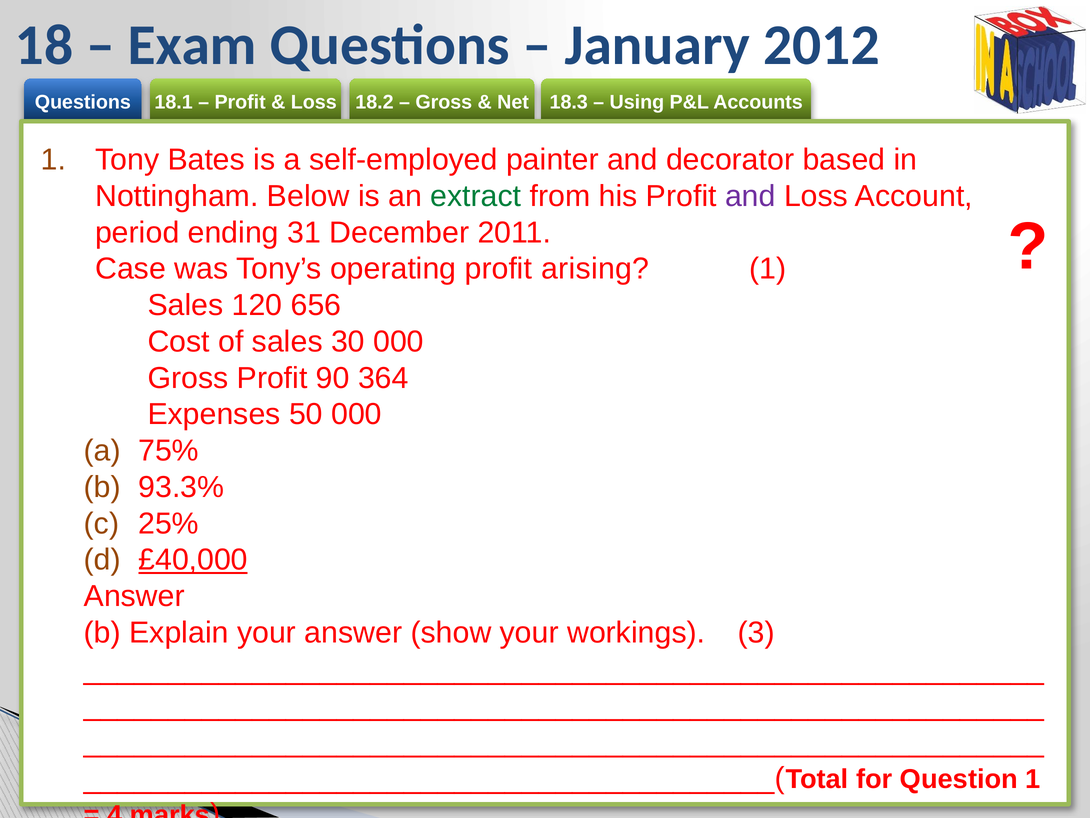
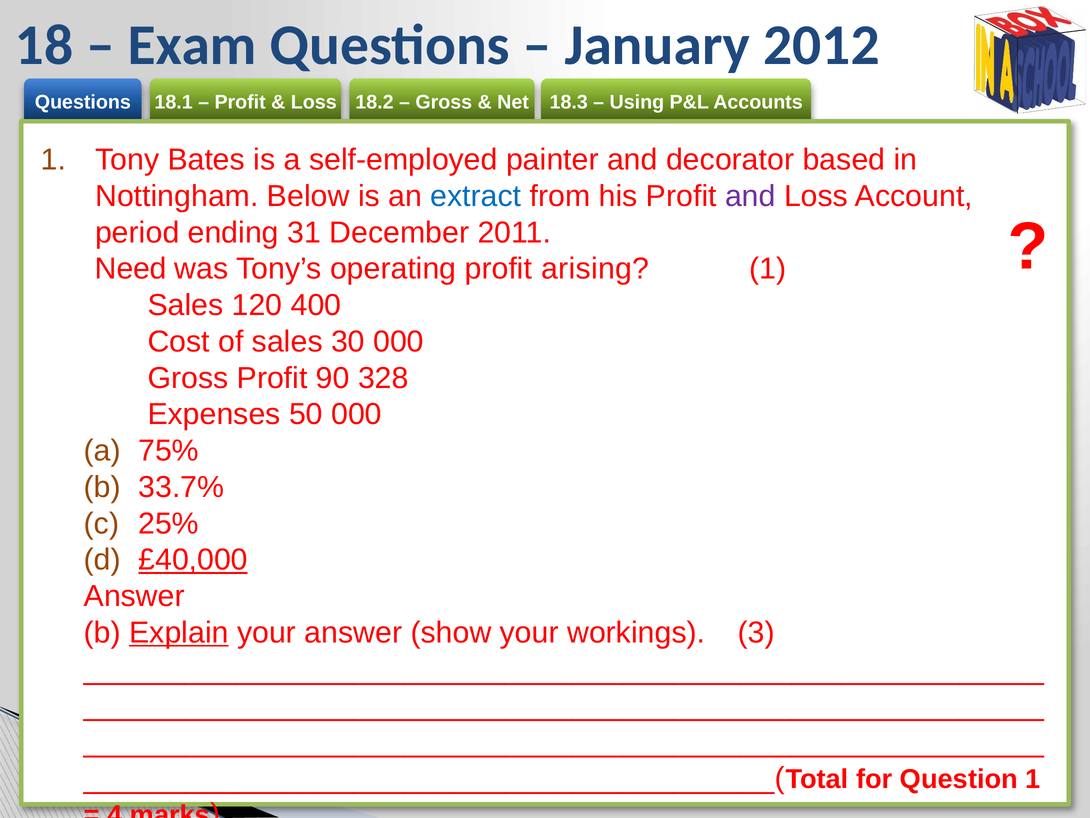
extract colour: green -> blue (476, 196)
Case: Case -> Need (131, 269)
656: 656 -> 400 (316, 305)
364: 364 -> 328 (383, 378)
93.3%: 93.3% -> 33.7% (181, 487)
Explain underline: none -> present (179, 632)
